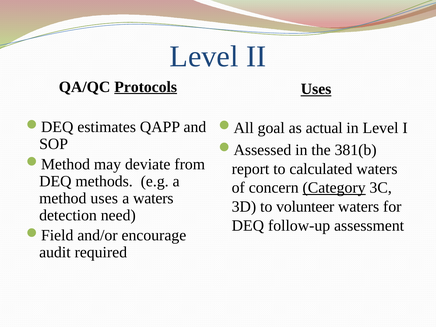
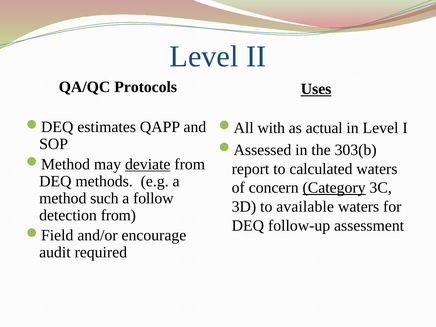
Protocols underline: present -> none (146, 87)
goal: goal -> with (271, 128)
381(b: 381(b -> 303(b (356, 150)
deviate underline: none -> present (148, 164)
method uses: uses -> such (104, 198)
a waters: waters -> follow (153, 198)
volunteer: volunteer -> available (305, 207)
detection need: need -> from (118, 215)
